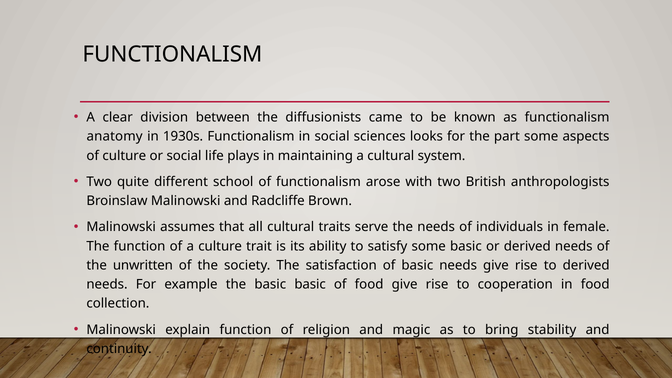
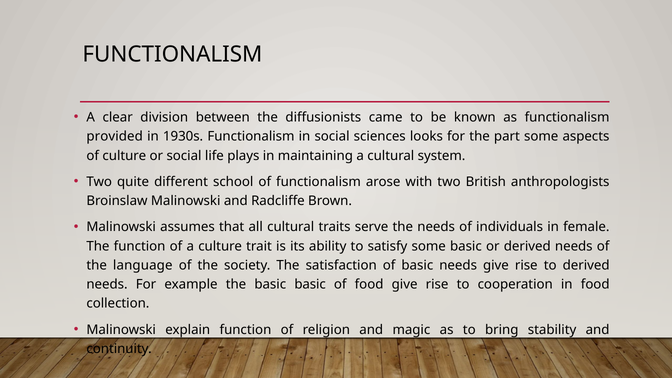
anatomy: anatomy -> provided (115, 137)
unwritten: unwritten -> language (143, 265)
